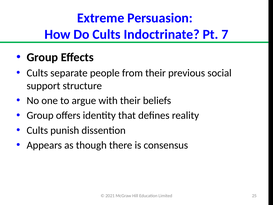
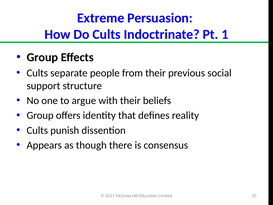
7: 7 -> 1 (225, 34)
